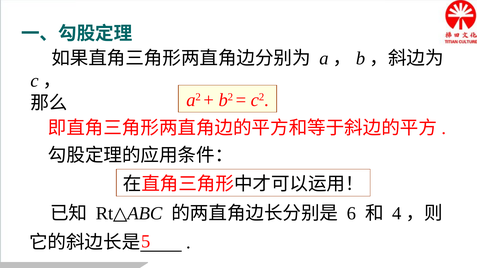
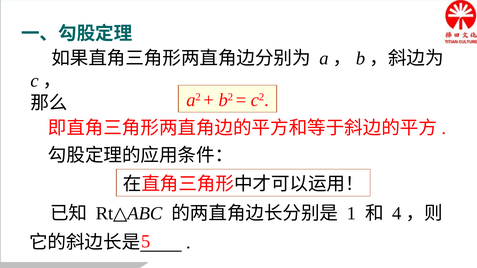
6: 6 -> 1 (351, 214)
